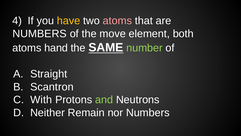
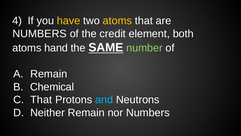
atoms colour: pink -> yellow (117, 21)
move: move -> credit (113, 34)
Straight: Straight -> Remain (49, 74)
Scantron: Scantron -> Chemical (52, 87)
With: With -> That (41, 100)
and colour: light green -> light blue (104, 100)
